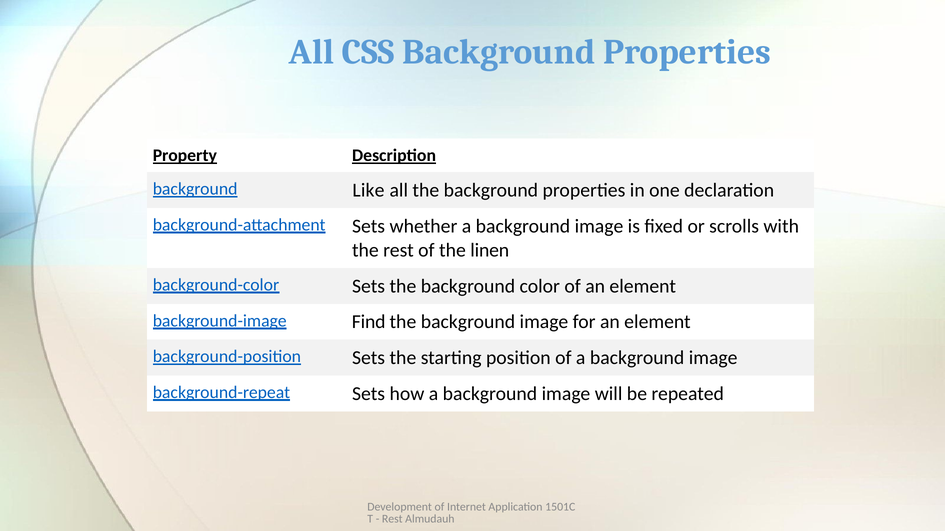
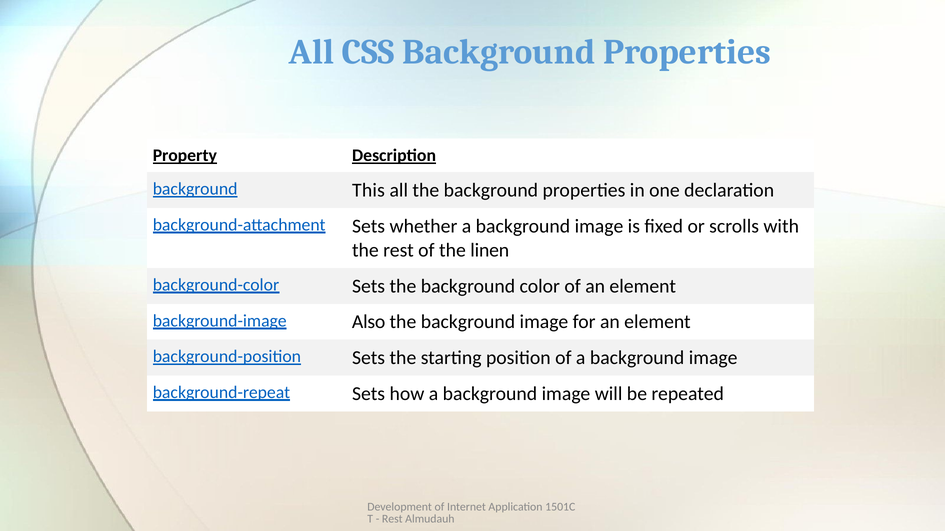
Like: Like -> This (368, 190)
Find: Find -> Also (369, 322)
